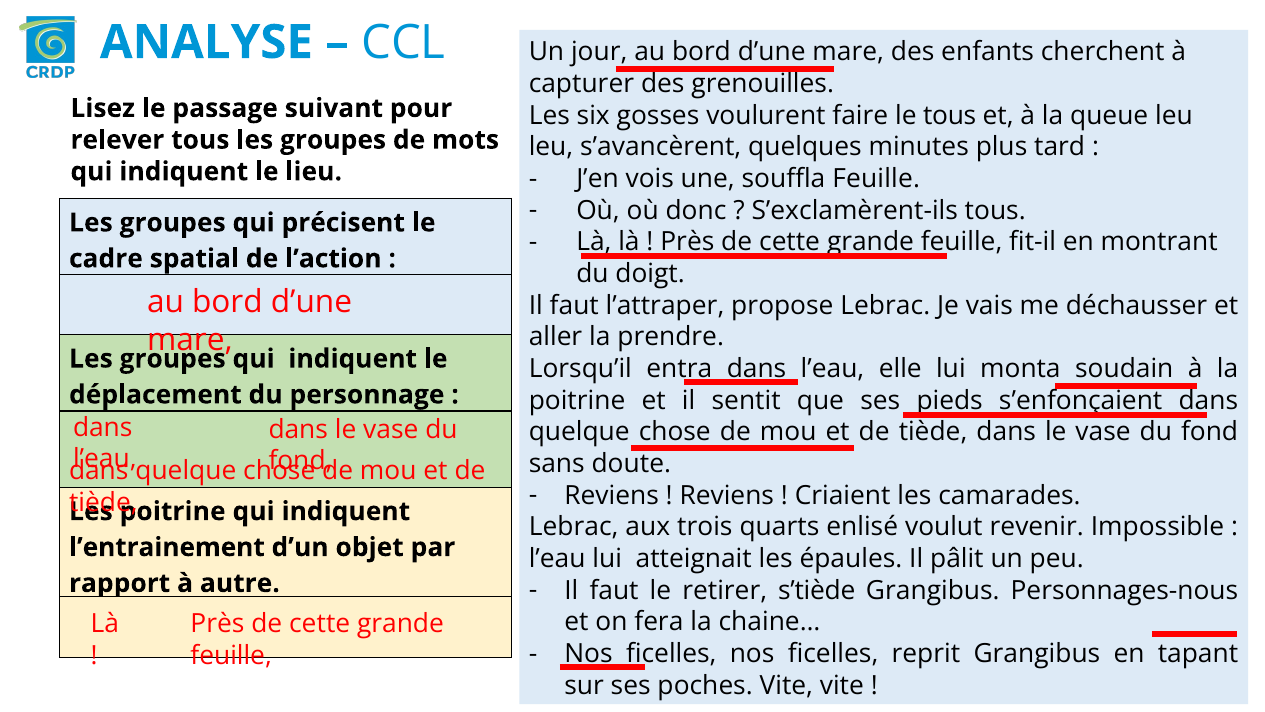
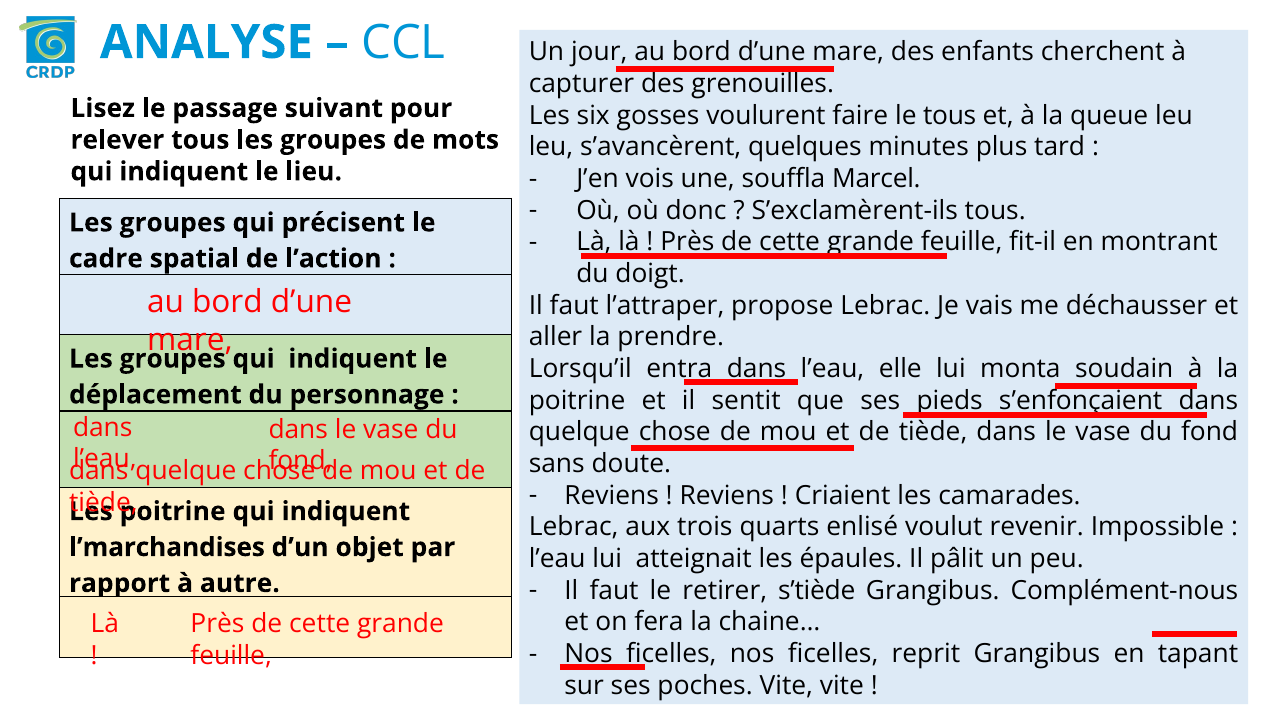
souffla Feuille: Feuille -> Marcel (876, 179)
l’entrainement: l’entrainement -> l’marchandises (167, 547)
Personnages-nous: Personnages-nous -> Complément-nous (1124, 590)
